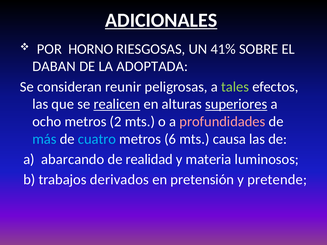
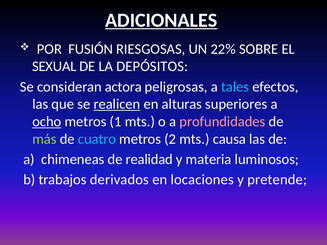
HORNO: HORNO -> FUSIÓN (91, 49)
41%: 41% -> 22% (223, 49)
DABAN: DABAN -> SEXUAL (54, 66)
ADOPTADA: ADOPTADA -> DEPÓSITOS (152, 66)
reunir: reunir -> actora (123, 87)
tales colour: light green -> light blue (235, 87)
superiores underline: present -> none (236, 104)
ocho underline: none -> present (47, 122)
2: 2 -> 1 (116, 122)
más colour: light blue -> light green (44, 139)
6: 6 -> 2 (170, 139)
abarcando: abarcando -> chimeneas (73, 160)
pretensión: pretensión -> locaciones (202, 180)
